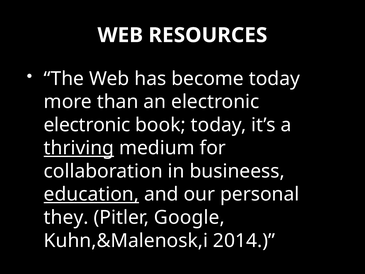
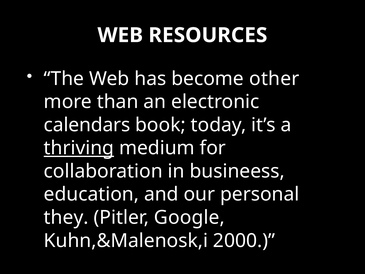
become today: today -> other (274, 79)
electronic: electronic -> calendars (87, 125)
education underline: present -> none (91, 194)
2014: 2014 -> 2000 (244, 240)
